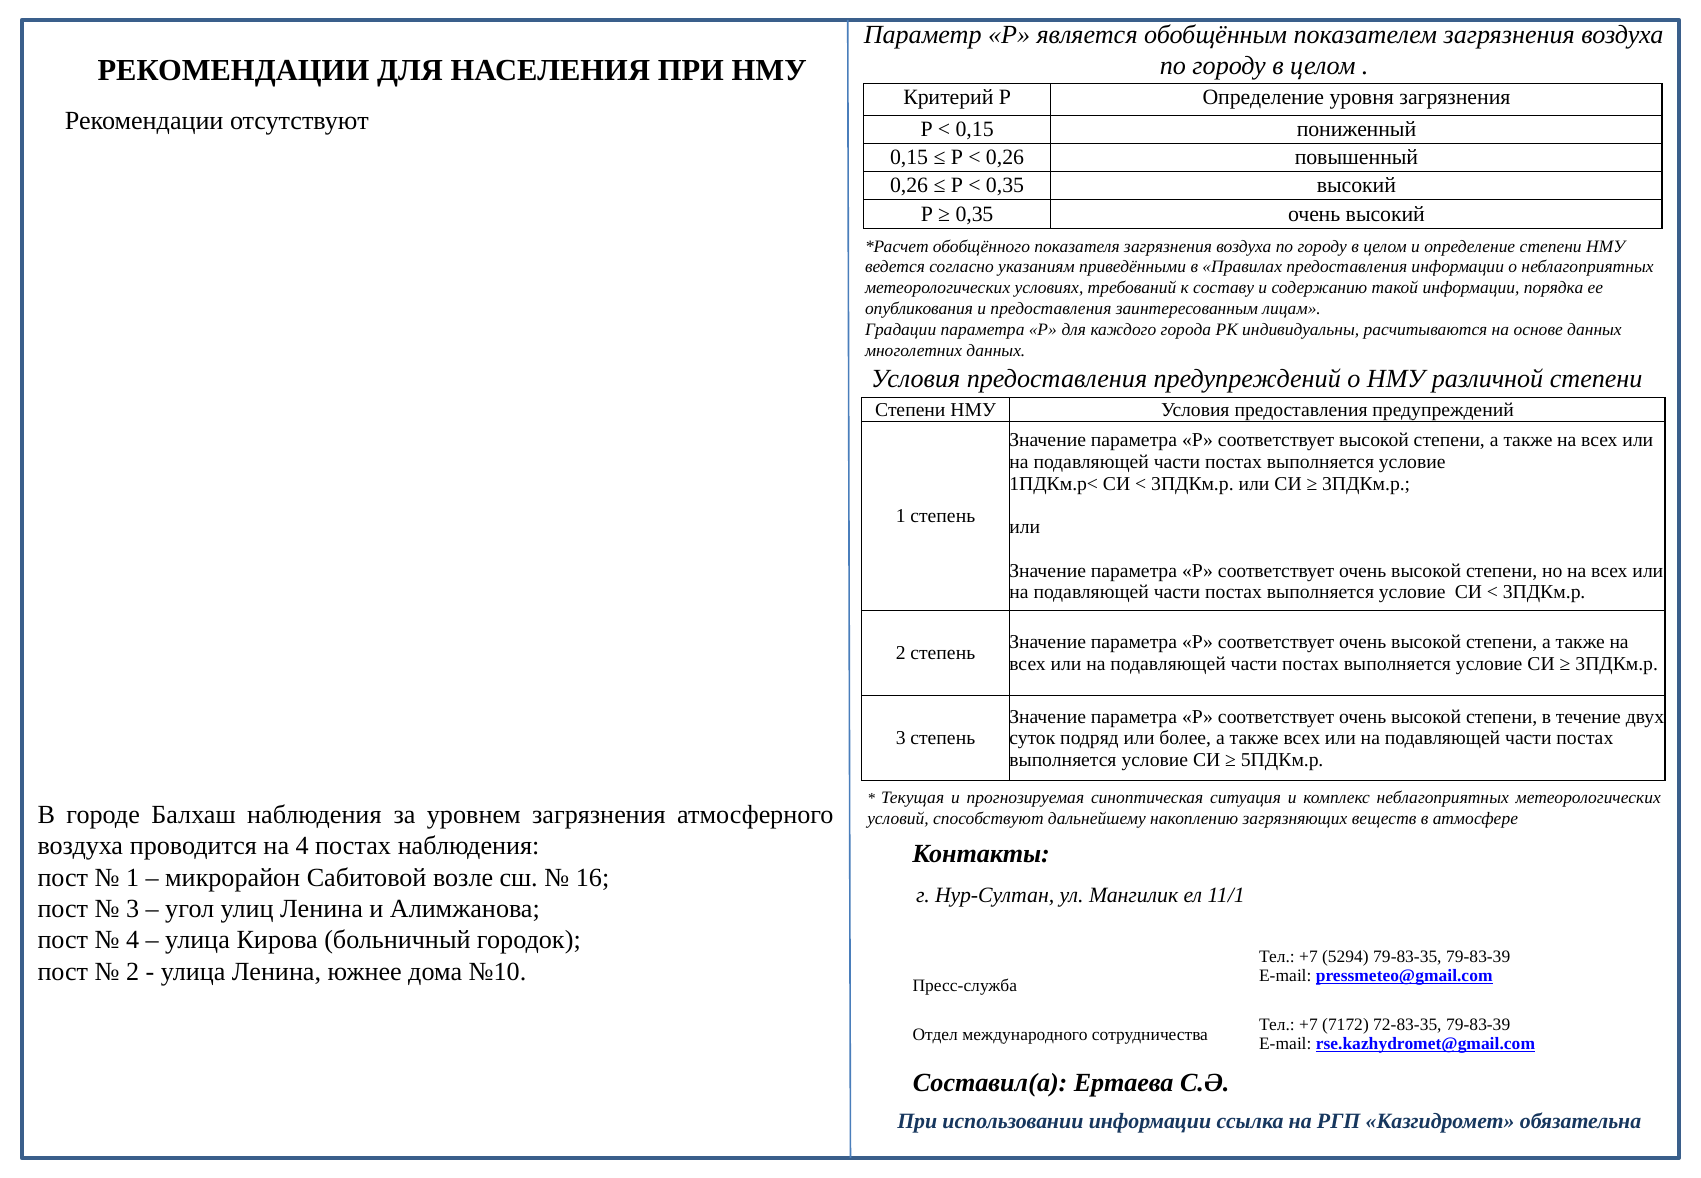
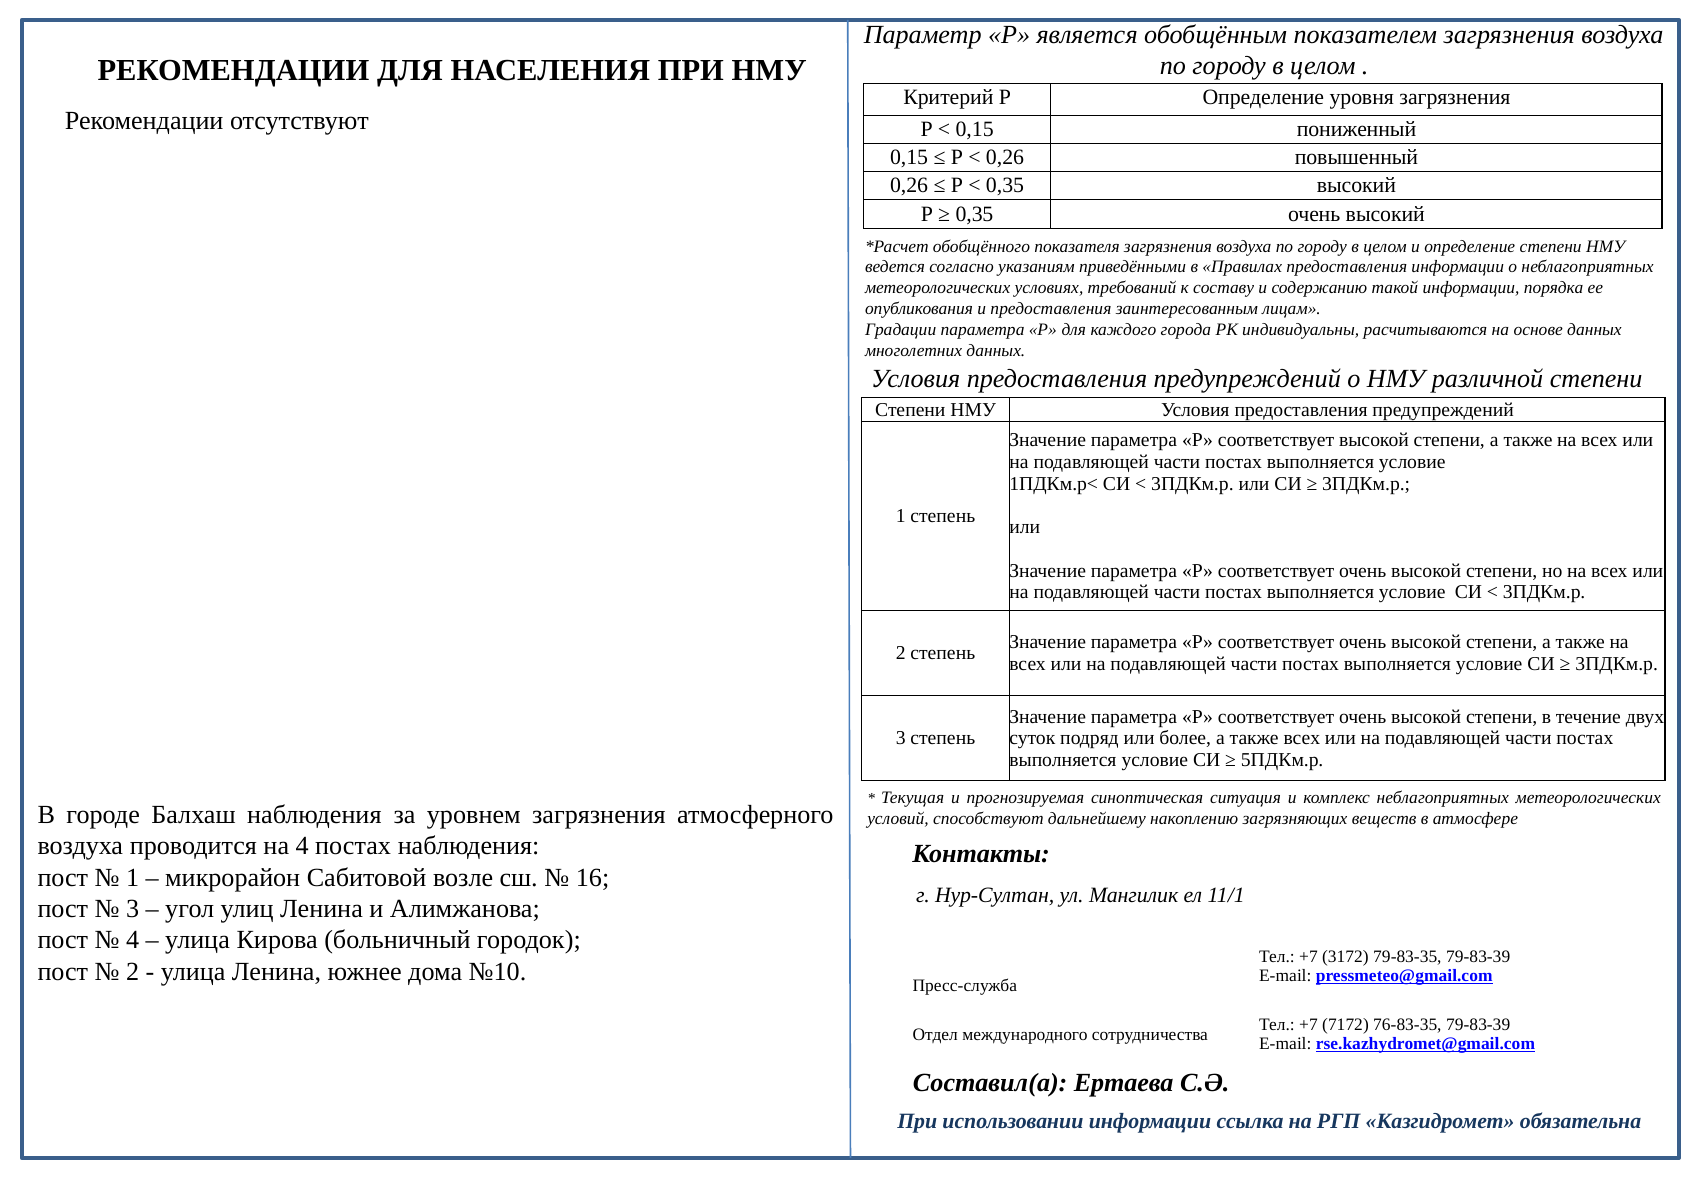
5294: 5294 -> 3172 (1345, 956)
72-83-35: 72-83-35 -> 76-83-35 (1407, 1024)
